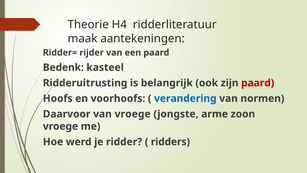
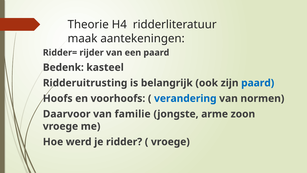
paard colour: red -> blue (258, 83)
van vroege: vroege -> familie (133, 114)
ridders: ridders -> vroege (170, 142)
